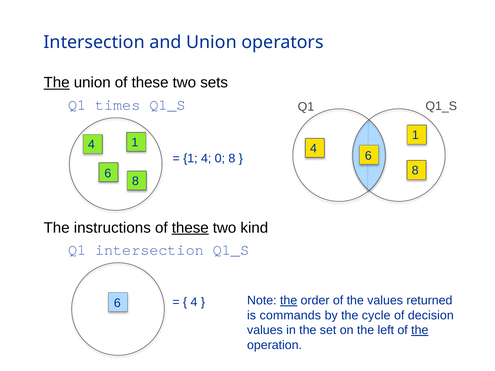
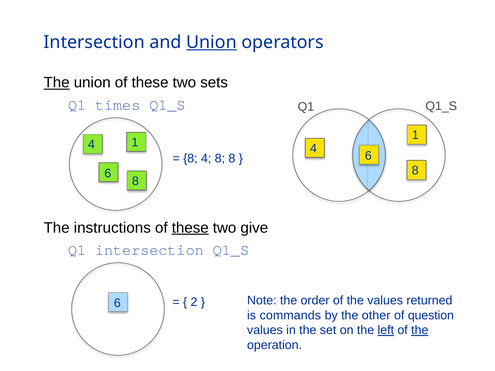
Union underline: none -> present (211, 42)
1: 1 -> 8 (190, 159)
4 0: 0 -> 8 (220, 159)
kind: kind -> give (254, 228)
4: 4 -> 2 (194, 302)
the underline: present -> none (289, 301)
cycle: cycle -> other (376, 316)
decision: decision -> question (431, 316)
left underline: none -> present (386, 330)
